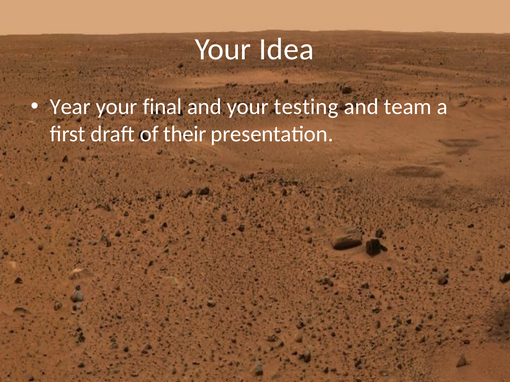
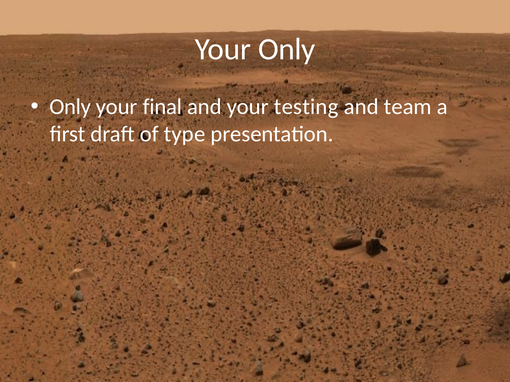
Your Idea: Idea -> Only (287, 49)
Year: Year -> Only (70, 107)
their: their -> type (185, 134)
